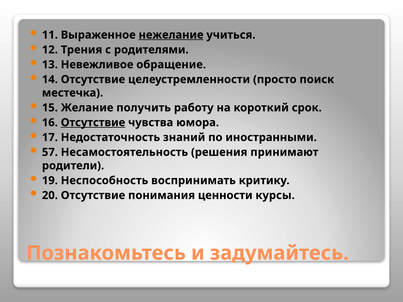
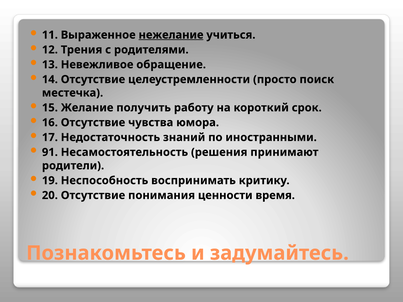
Отсутствие underline: present -> none (93, 123)
57: 57 -> 91 (50, 152)
курсы: курсы -> время (275, 195)
